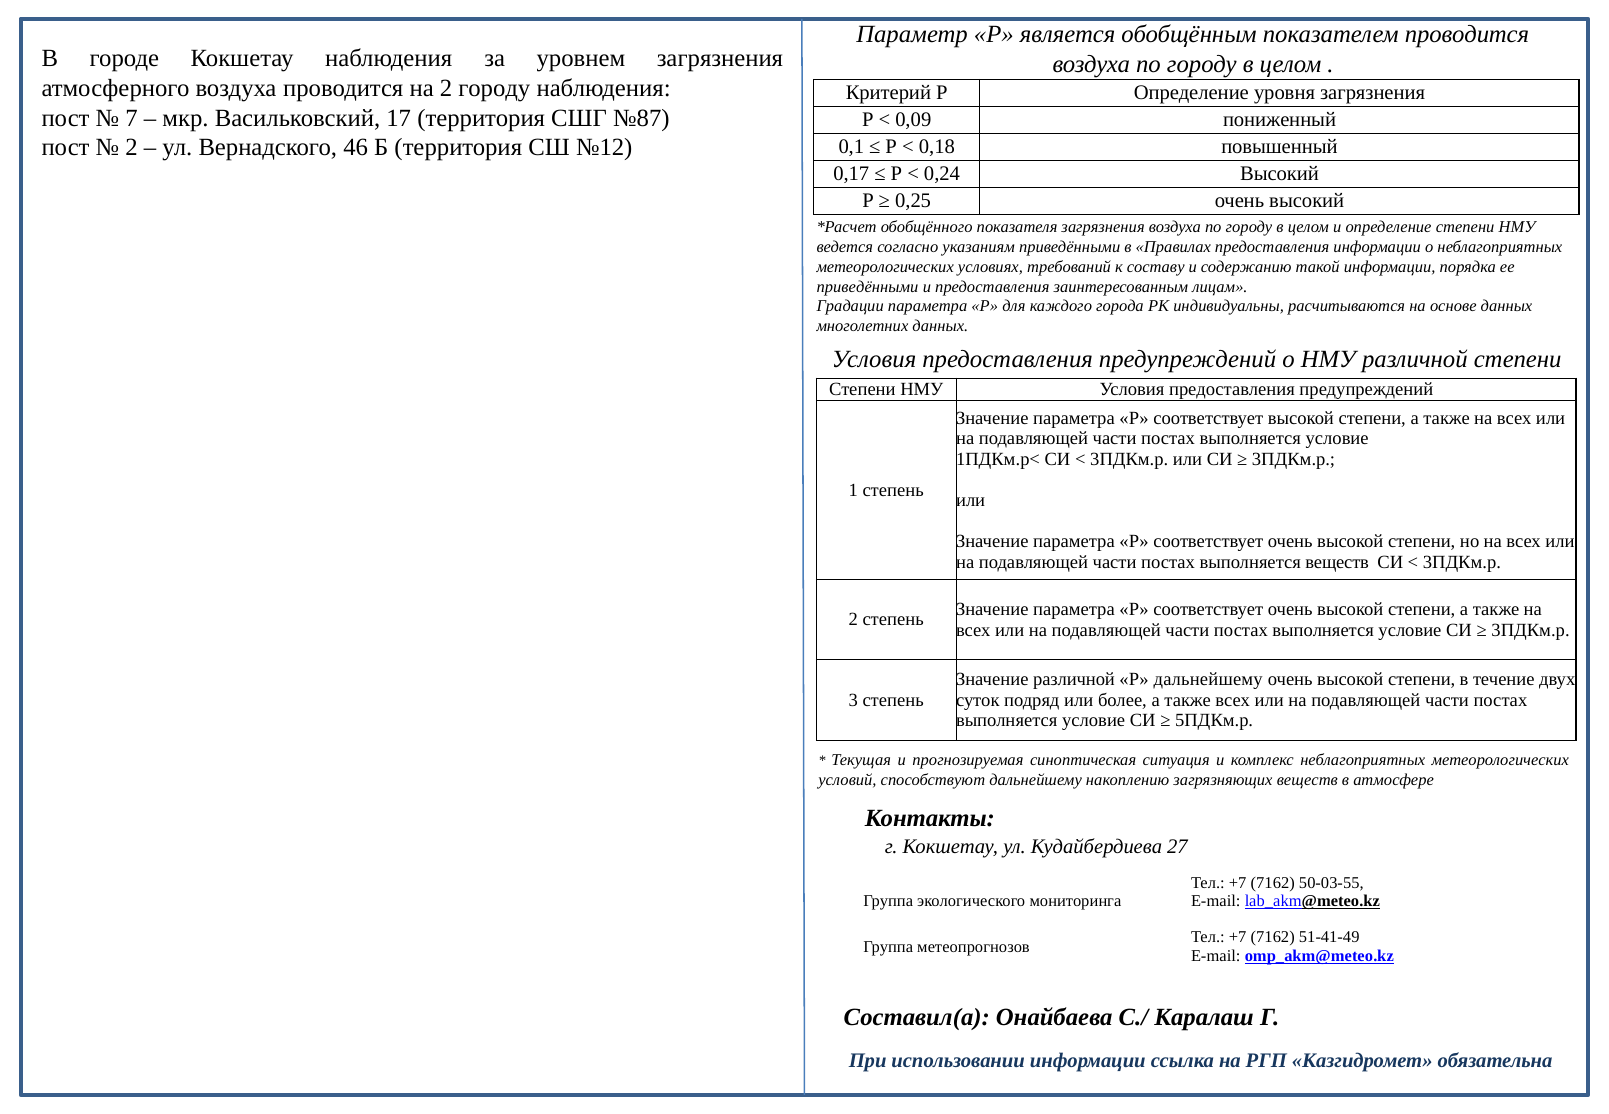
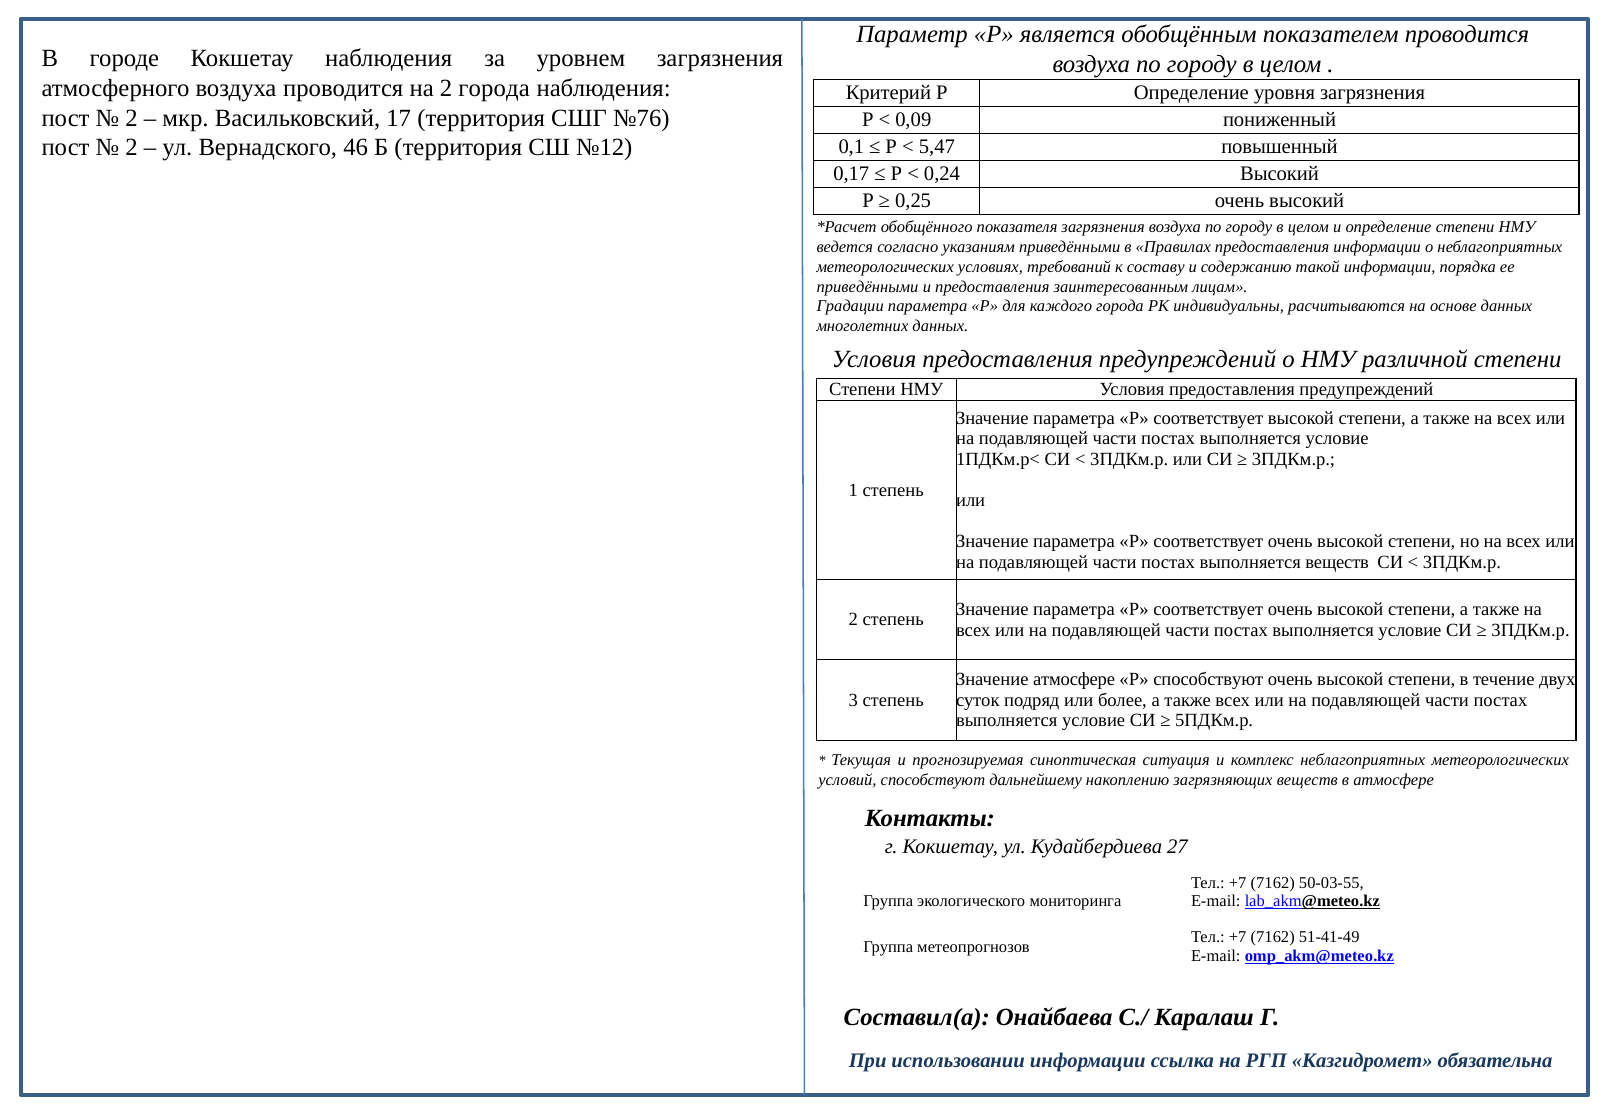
2 городу: городу -> города (494, 88)
7: 7 -> 2 (132, 118)
№87: №87 -> №76 (641, 118)
0,18: 0,18 -> 5,47 (937, 147)
Значение различной: различной -> атмосфере (1074, 680)
Р дальнейшему: дальнейшему -> способствуют (1208, 680)
